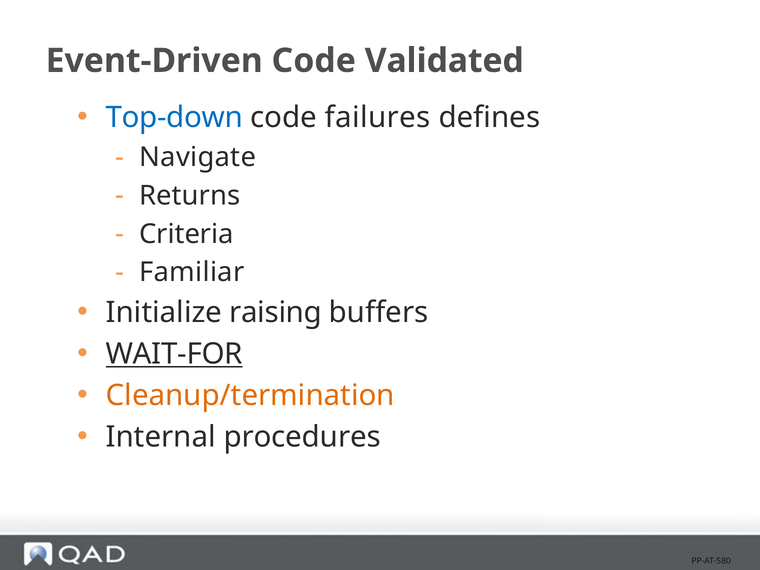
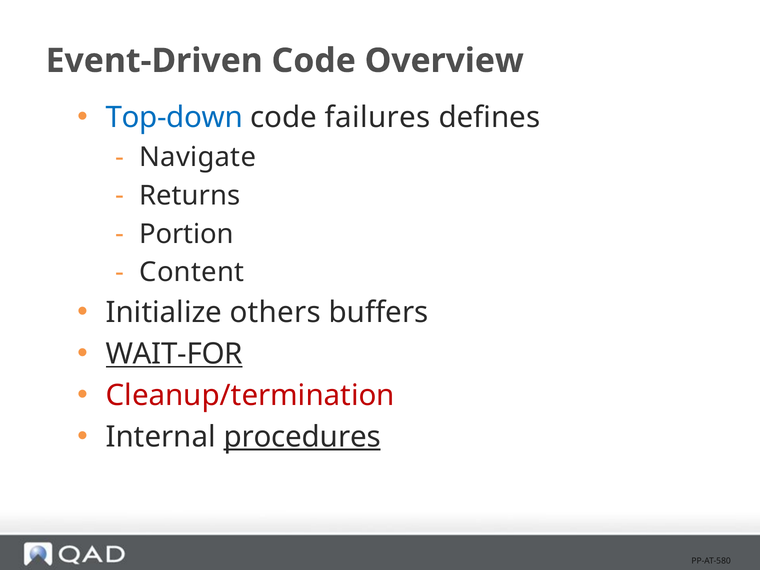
Validated: Validated -> Overview (444, 61)
Criteria: Criteria -> Portion (186, 234)
Familiar: Familiar -> Content (192, 272)
raising: raising -> others (275, 313)
Cleanup/termination colour: orange -> red (250, 395)
procedures underline: none -> present (302, 437)
